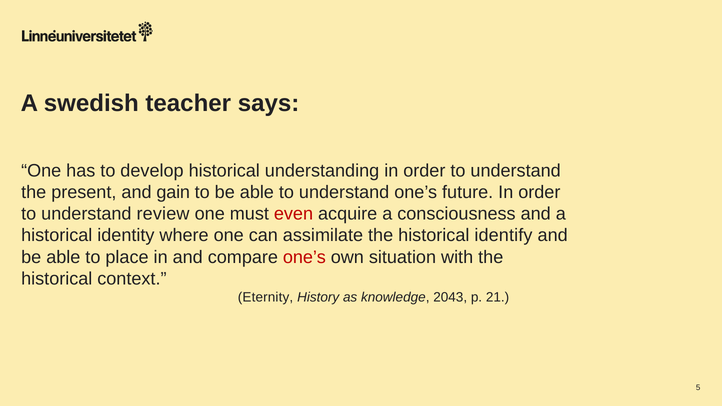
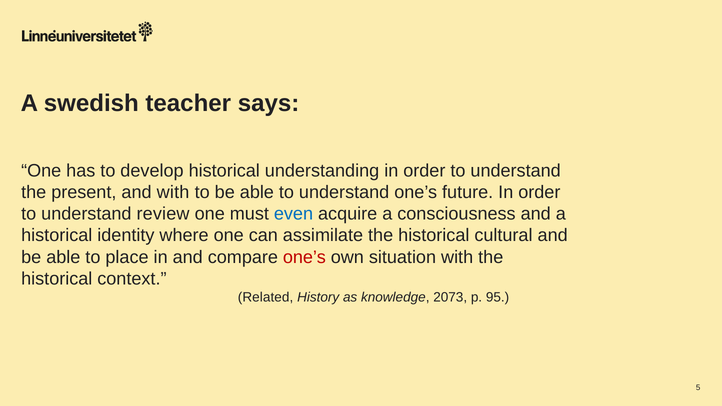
and gain: gain -> with (173, 192)
even colour: red -> blue (293, 214)
identify: identify -> cultural (503, 236)
Eternity: Eternity -> Related (266, 298)
2043: 2043 -> 2073 (450, 298)
21: 21 -> 95 (498, 298)
